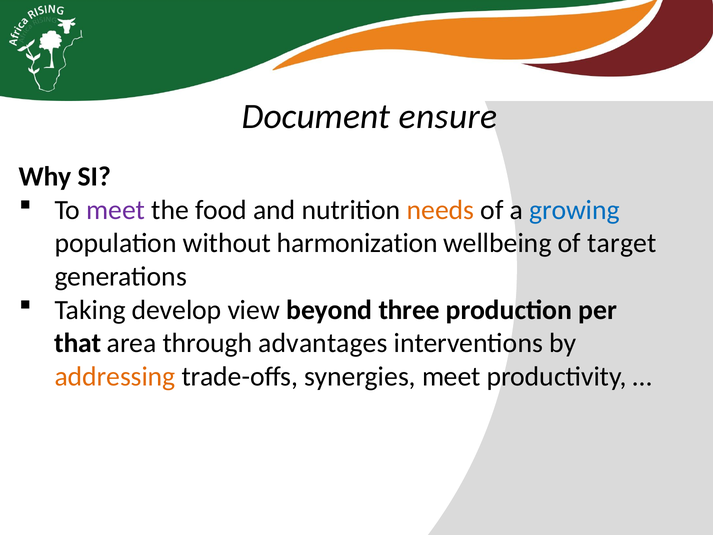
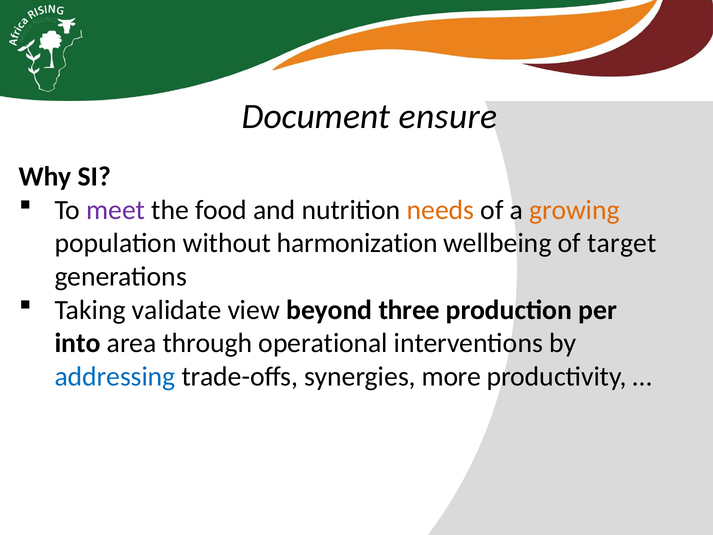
growing colour: blue -> orange (574, 210)
develop: develop -> validate (177, 310)
that: that -> into (78, 343)
advantages: advantages -> operational (323, 343)
addressing colour: orange -> blue (115, 376)
synergies meet: meet -> more (451, 376)
